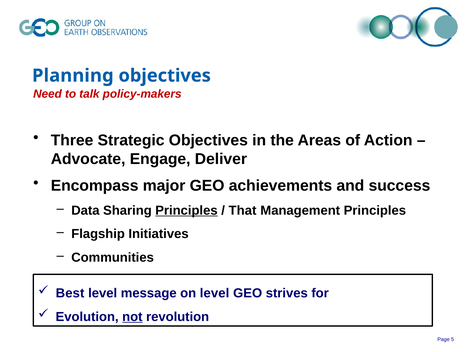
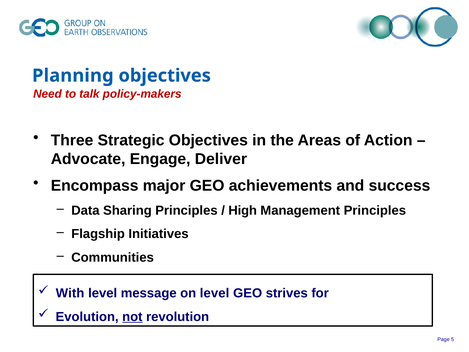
Principles underline: present -> none (186, 210)
That: That -> High (243, 210)
Best: Best -> With (70, 293)
